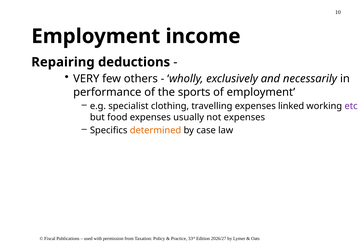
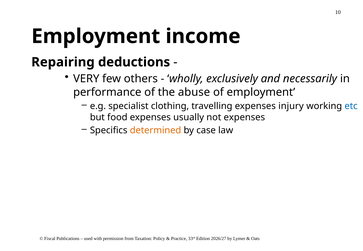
sports: sports -> abuse (194, 92)
linked: linked -> injury (291, 106)
etc colour: purple -> blue (351, 106)
